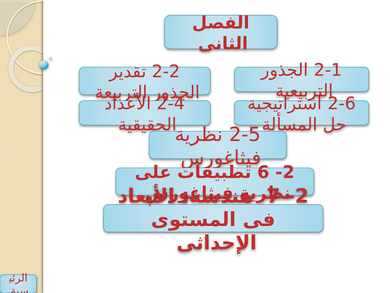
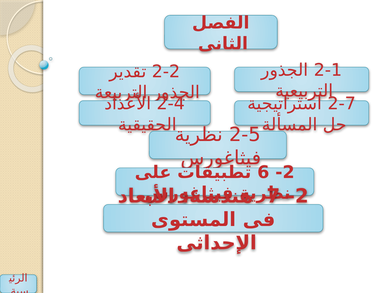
2-6: 2-6 -> 2-7 (342, 104)
